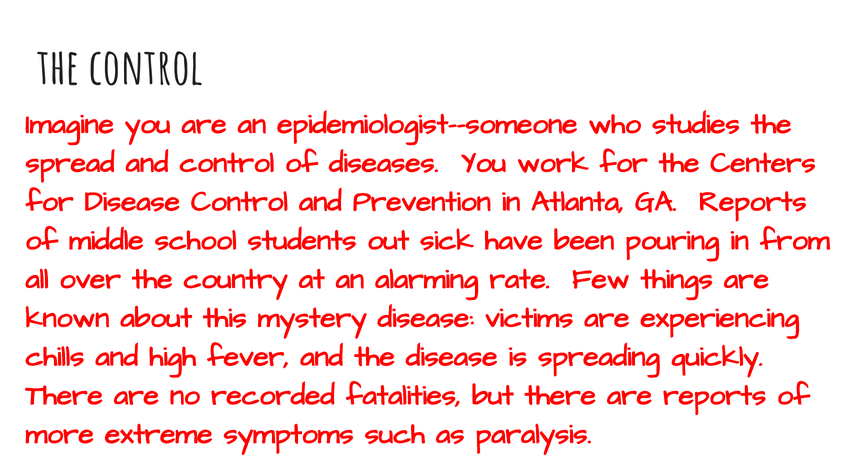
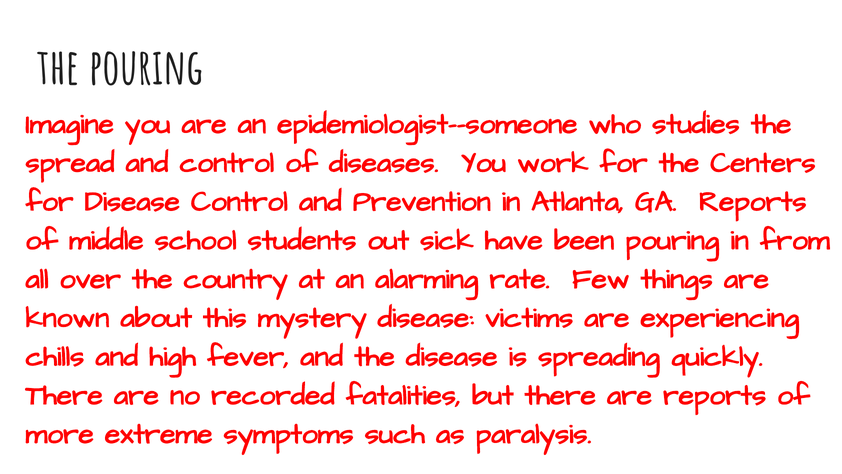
the control: control -> pouring (146, 68)
